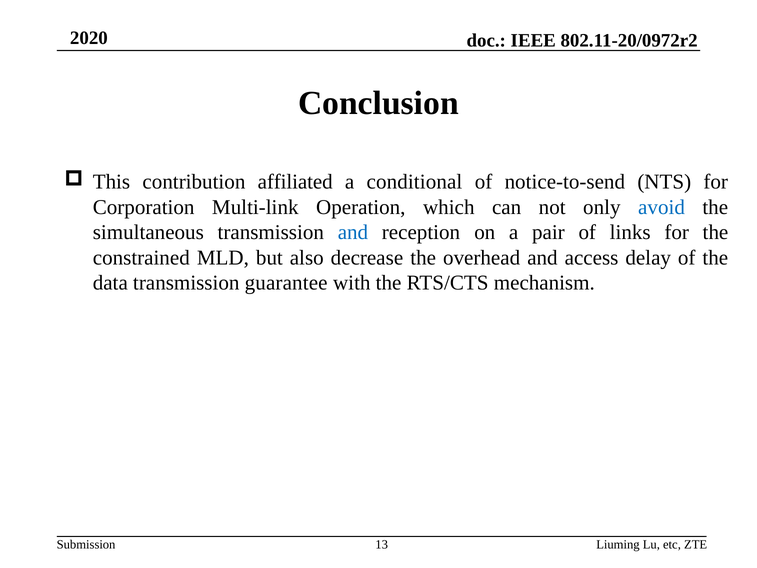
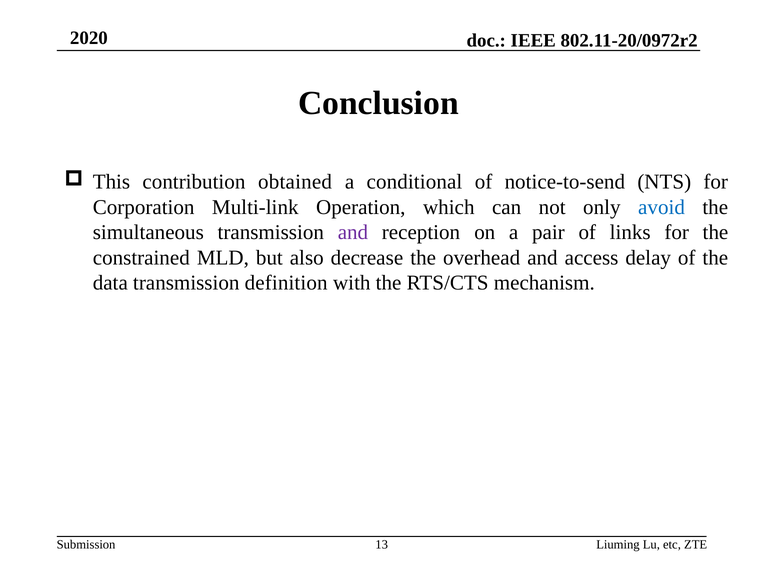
affiliated: affiliated -> obtained (295, 182)
and colour: blue -> purple (353, 232)
guarantee: guarantee -> definition (286, 283)
